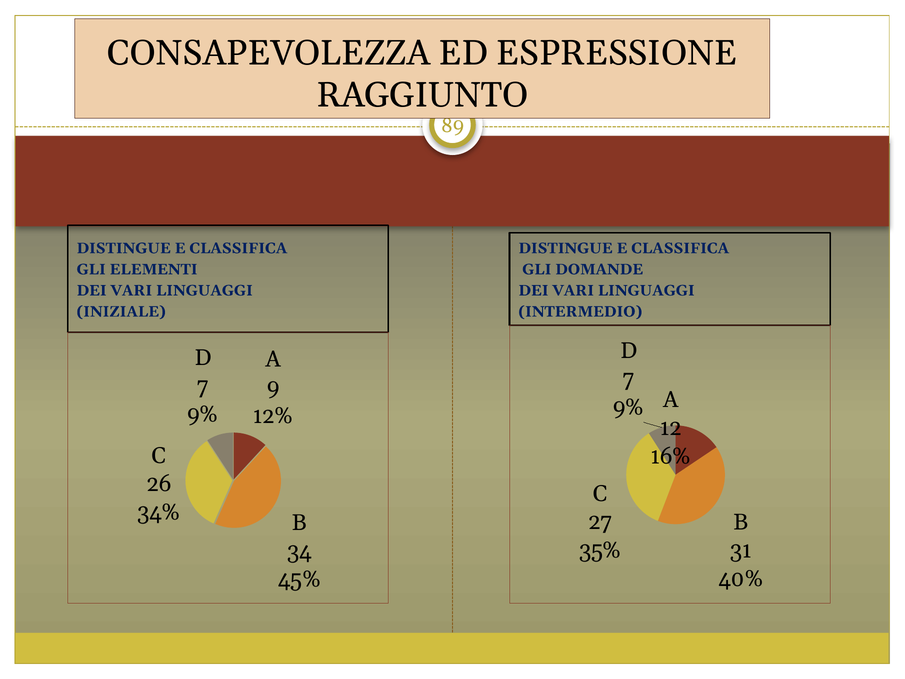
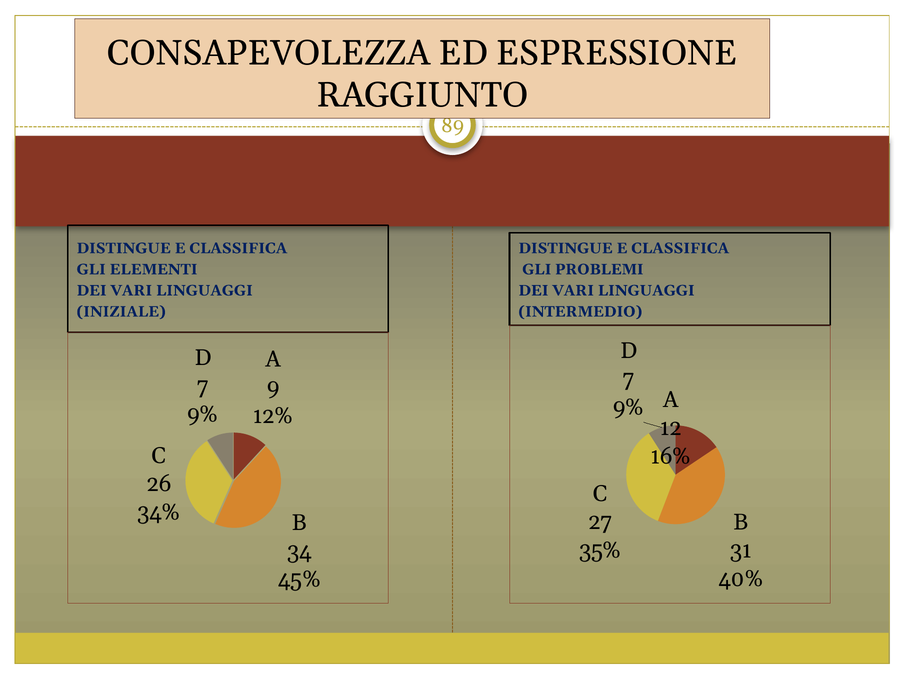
DOMANDE: DOMANDE -> PROBLEMI (599, 269)
